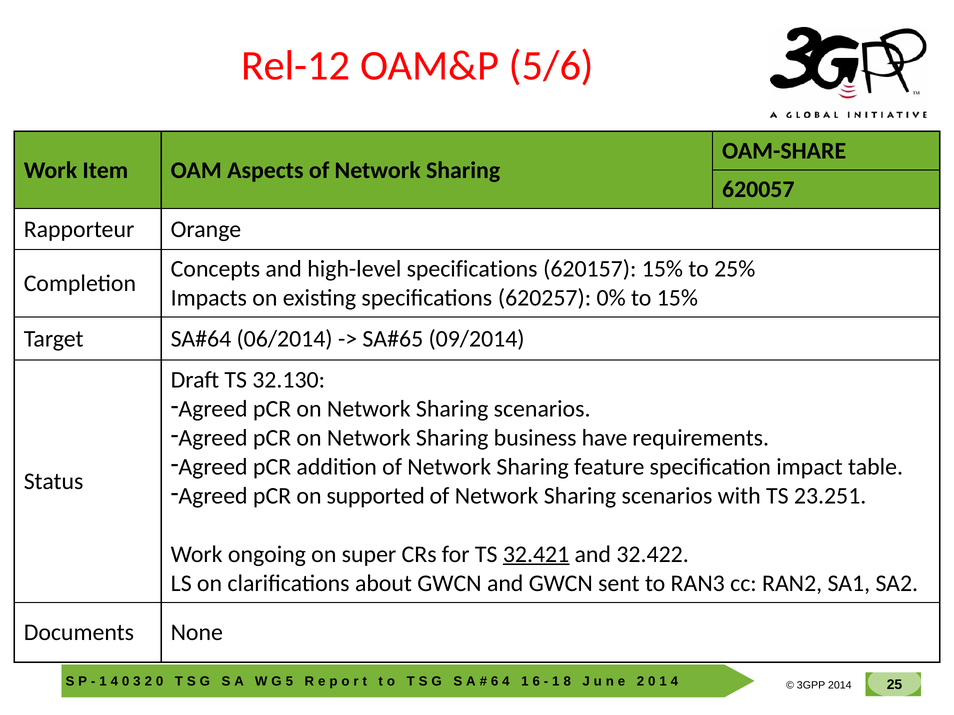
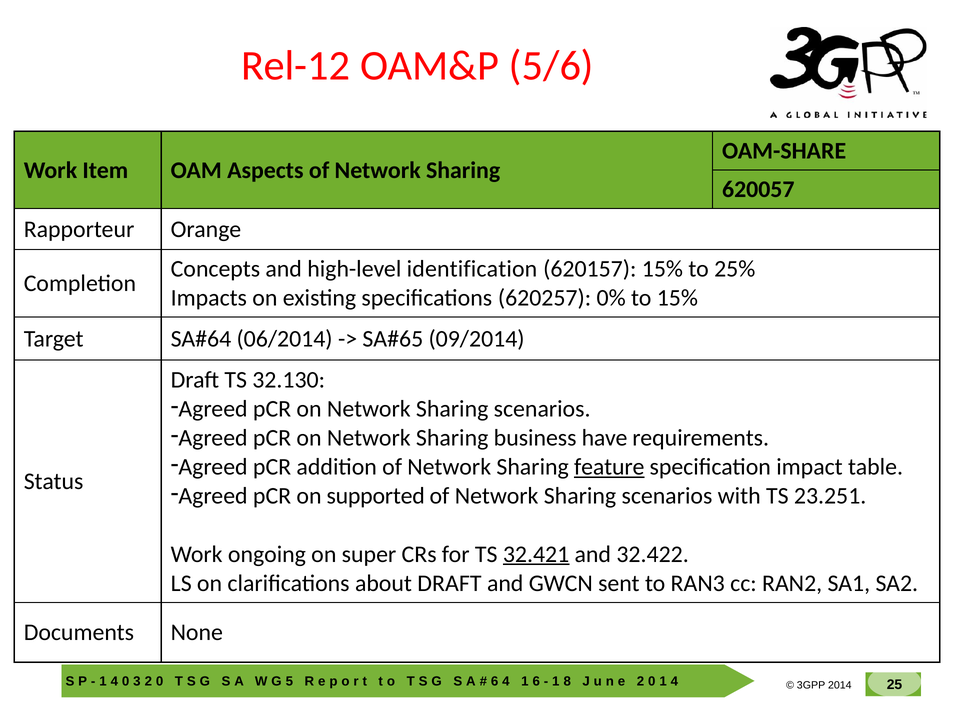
high-level specifications: specifications -> identification (472, 269)
feature underline: none -> present (609, 467)
about GWCN: GWCN -> DRAFT (449, 584)
